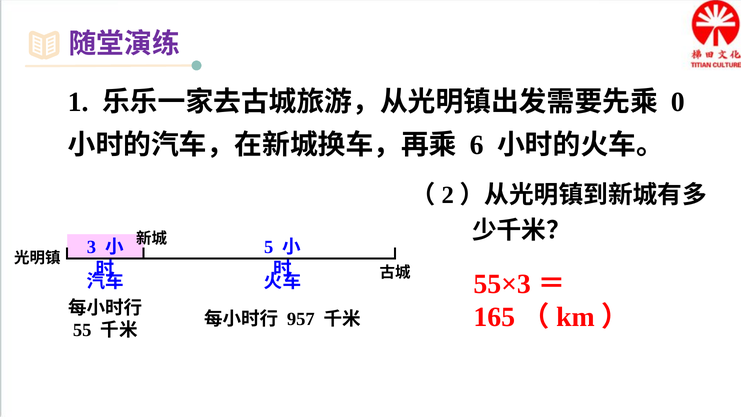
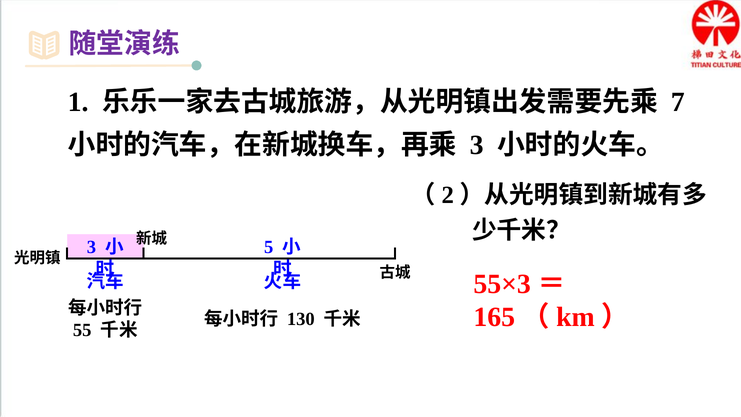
0: 0 -> 7 (678, 102)
6: 6 -> 3 (477, 145)
957: 957 -> 130 (301, 319)
